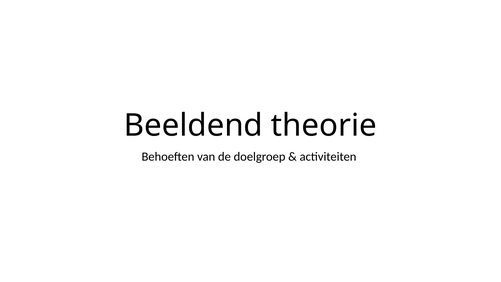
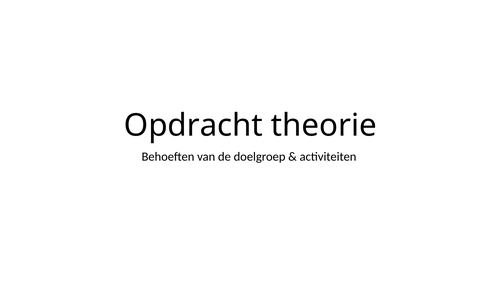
Beeldend: Beeldend -> Opdracht (193, 125)
